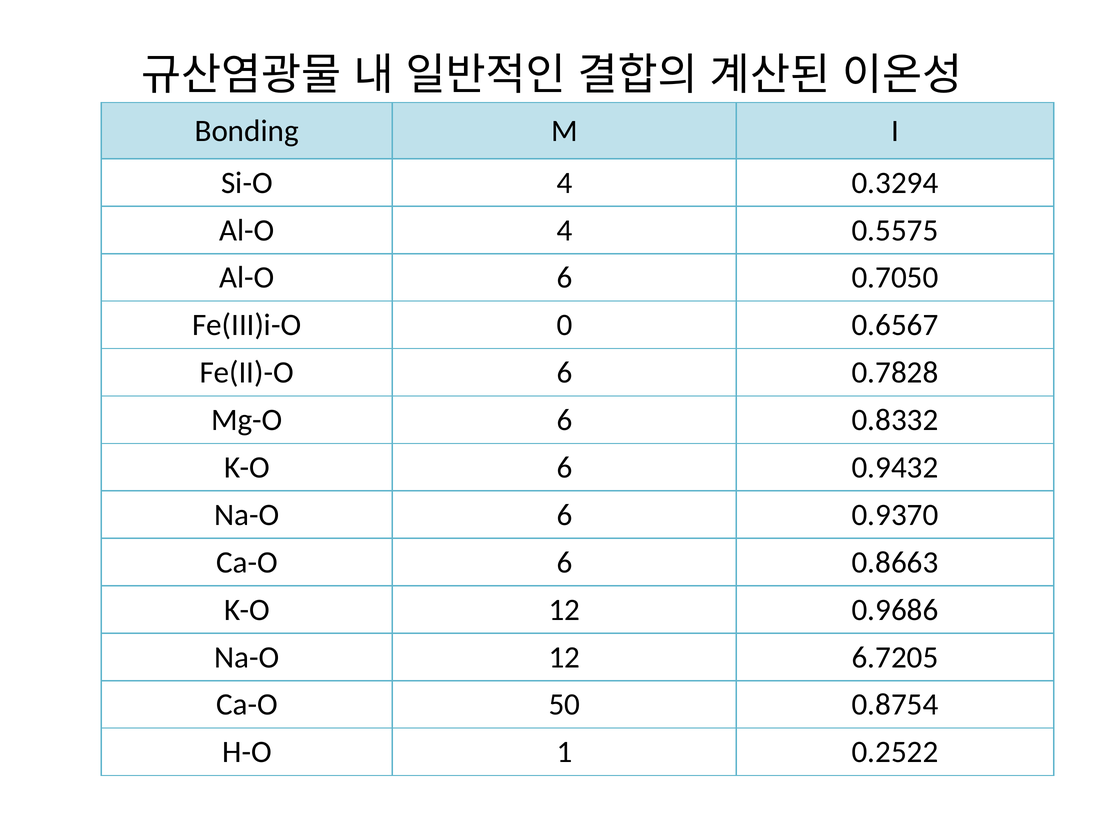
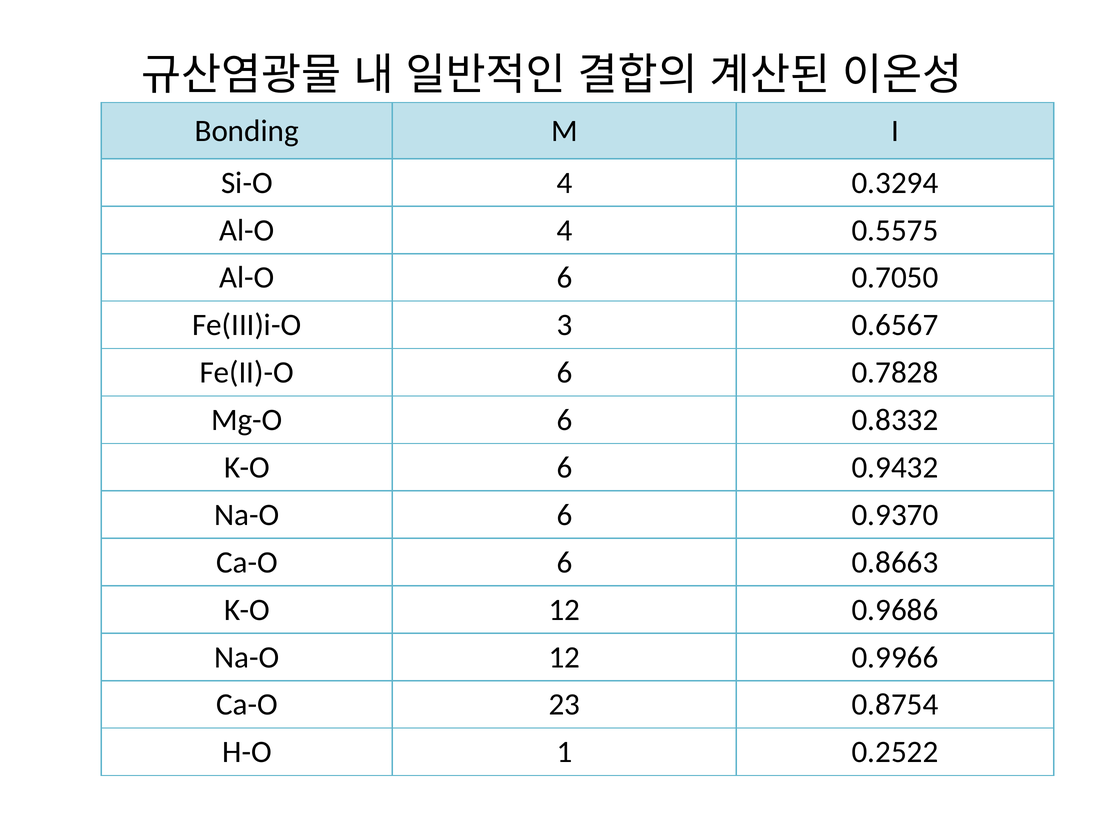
0: 0 -> 3 (564, 325)
6.7205: 6.7205 -> 0.9966 (895, 657)
50: 50 -> 23 (564, 705)
